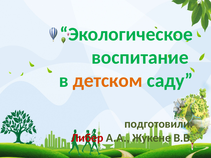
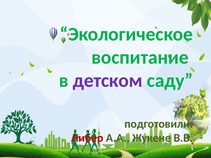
детском colour: orange -> purple (108, 81)
